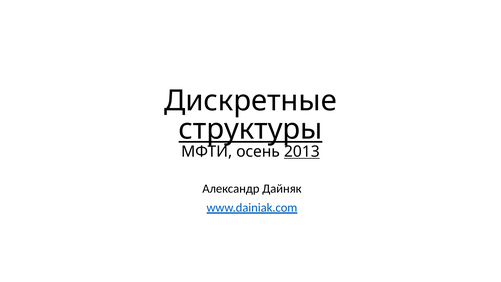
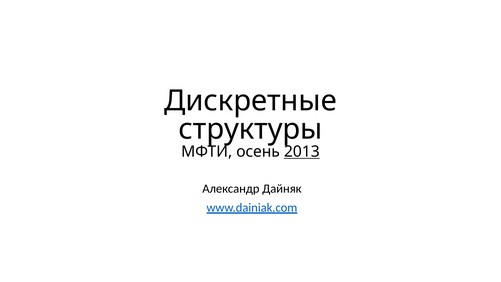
структуры underline: present -> none (250, 129)
